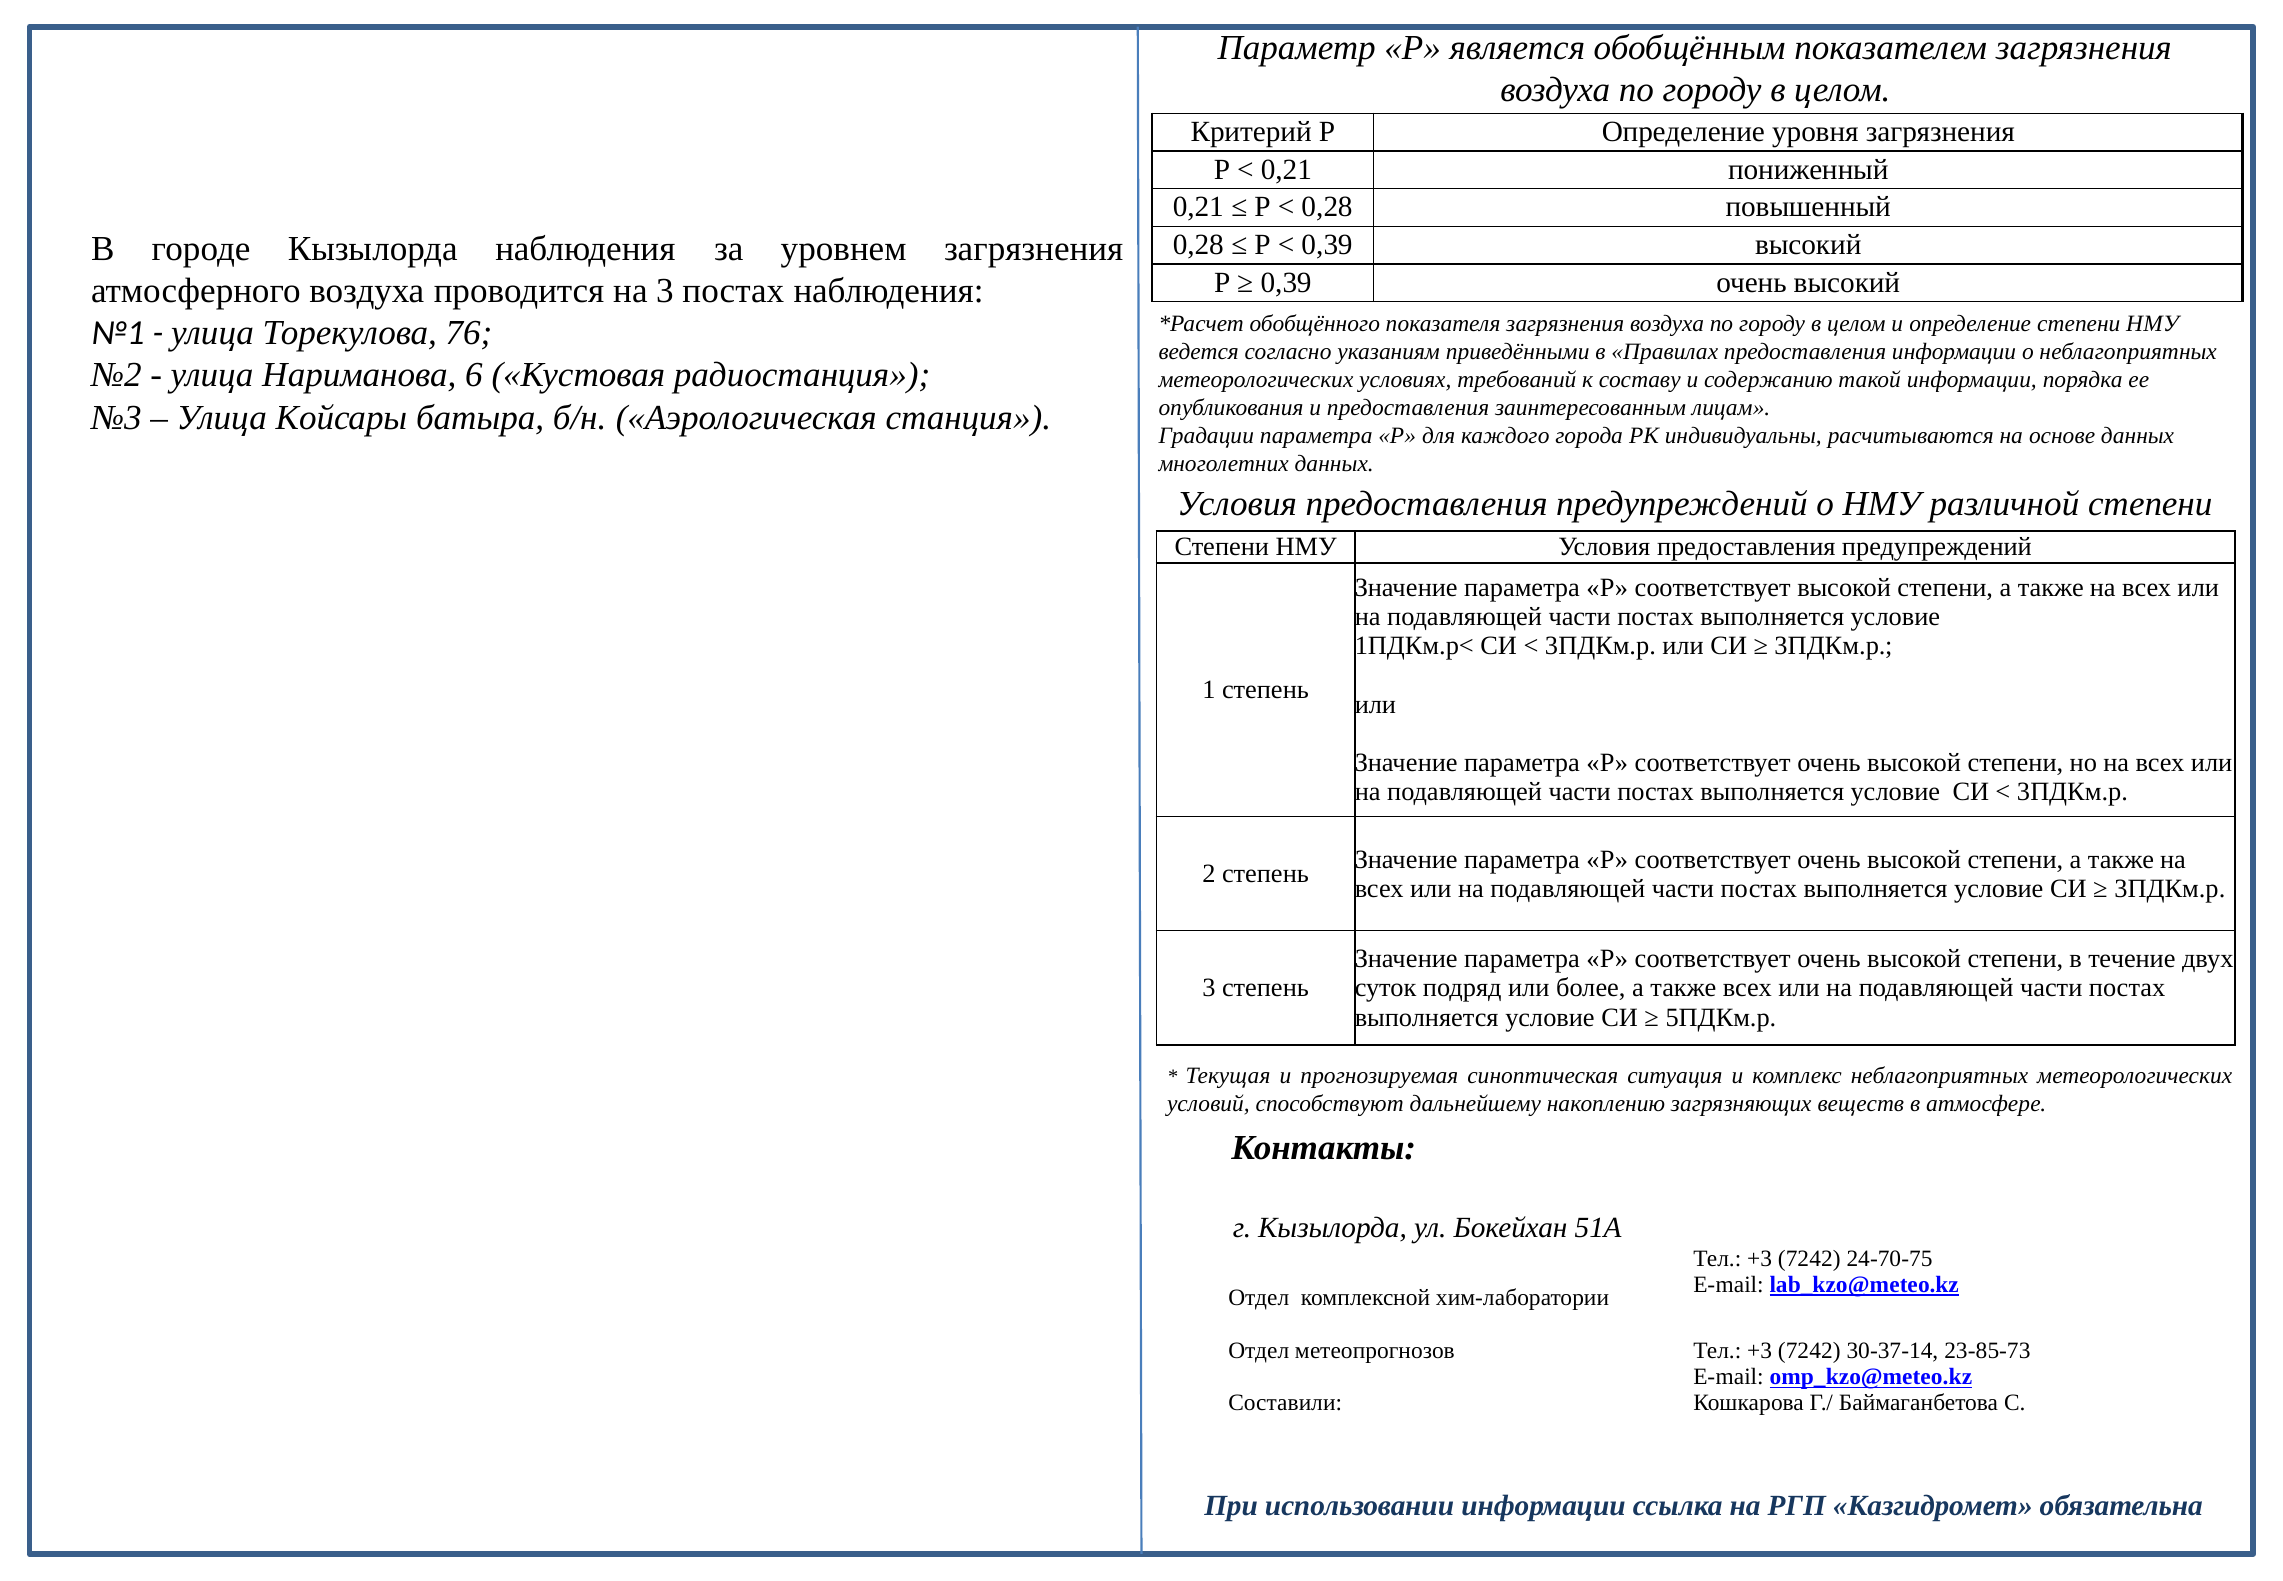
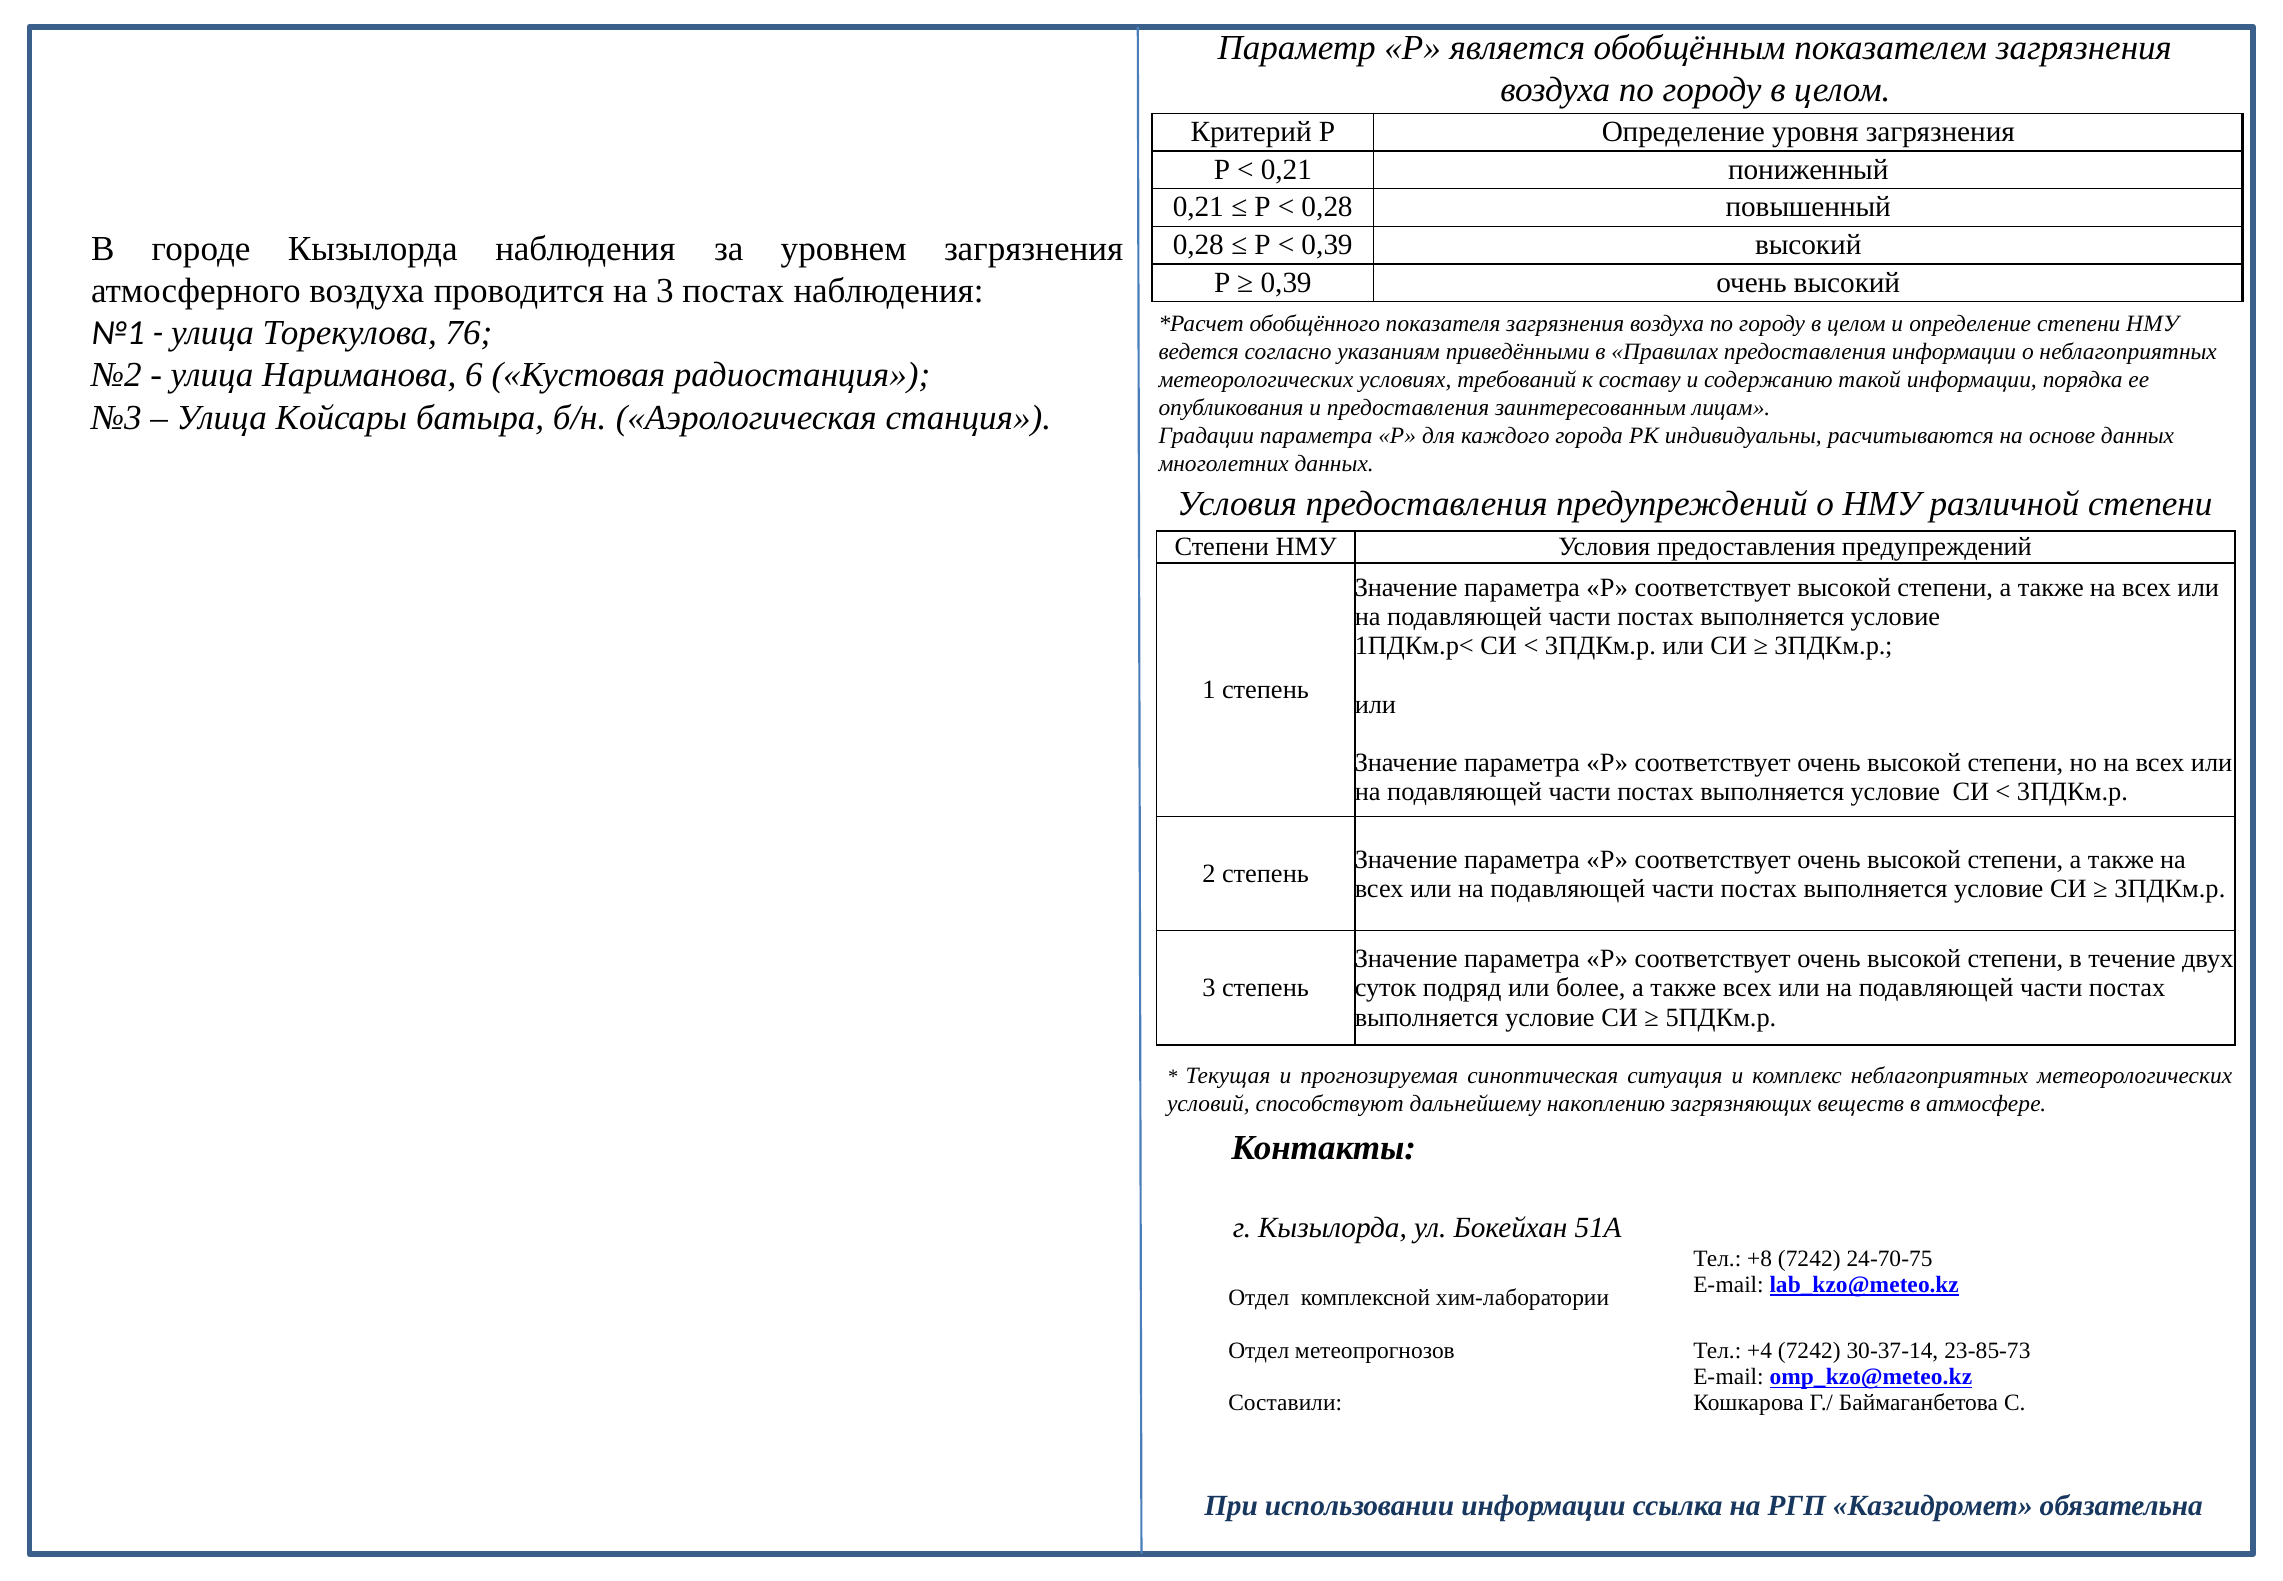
+3: +3 -> +8 (1760, 1258)
+3: +3 -> +4 (1760, 1351)
